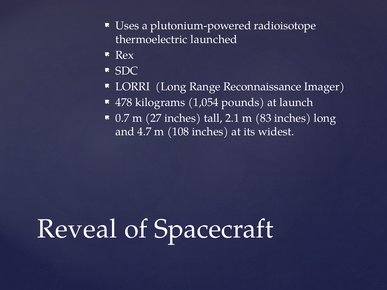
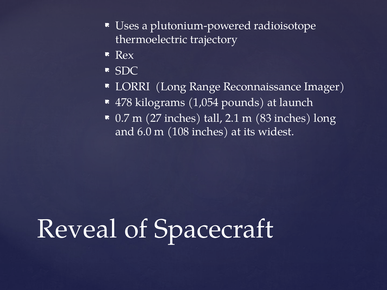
launched: launched -> trajectory (214, 39)
4.7: 4.7 -> 6.0 (144, 132)
